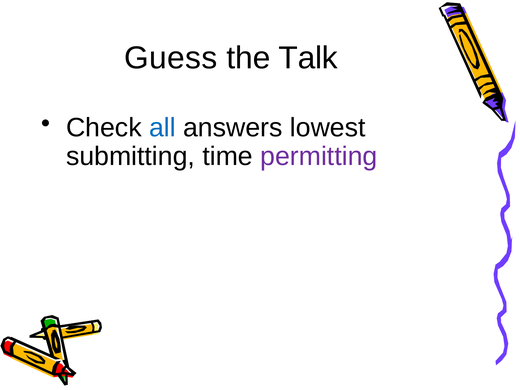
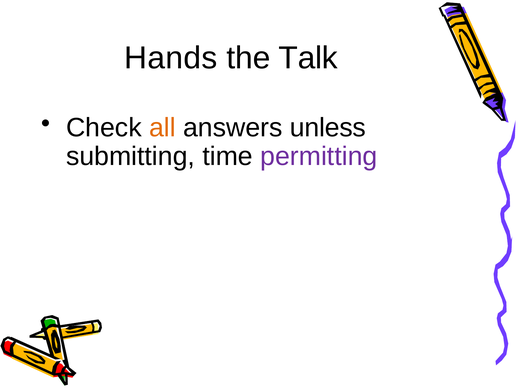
Guess: Guess -> Hands (171, 58)
all colour: blue -> orange (162, 128)
lowest: lowest -> unless (328, 128)
